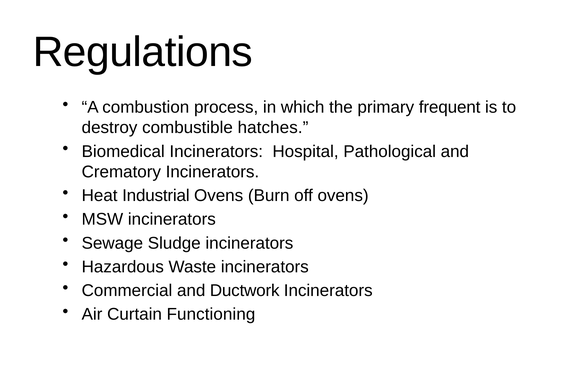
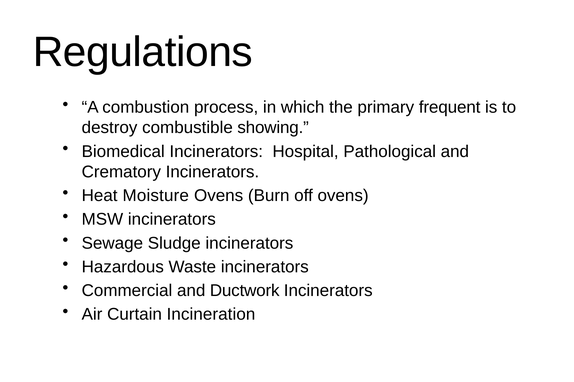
hatches: hatches -> showing (273, 128)
Industrial: Industrial -> Moisture (156, 196)
Functioning: Functioning -> Incineration (211, 315)
